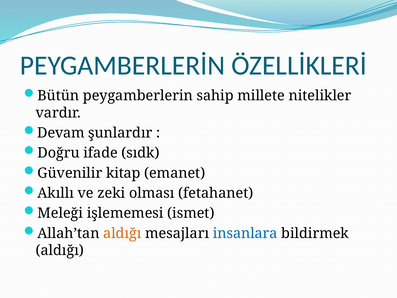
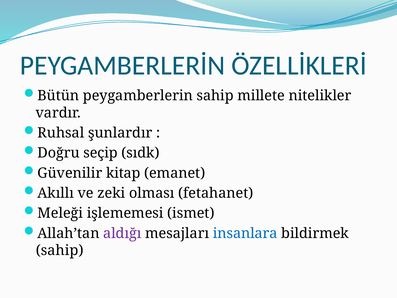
Devam: Devam -> Ruhsal (61, 133)
ifade: ifade -> seçip (101, 153)
aldığı colour: orange -> purple (122, 233)
aldığı: aldığı -> sahip (60, 250)
